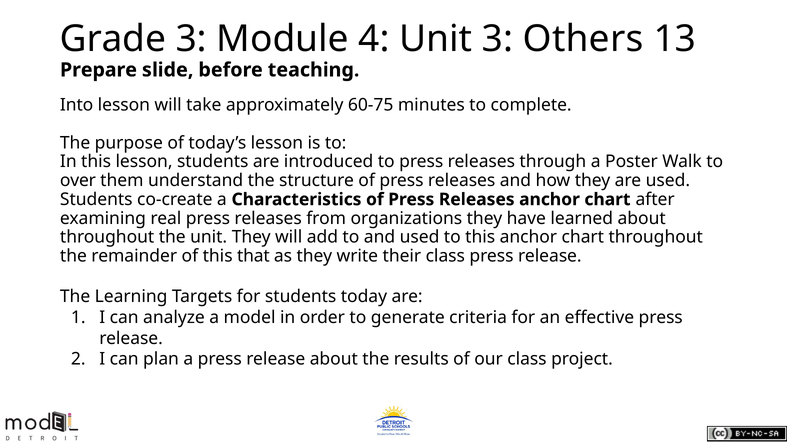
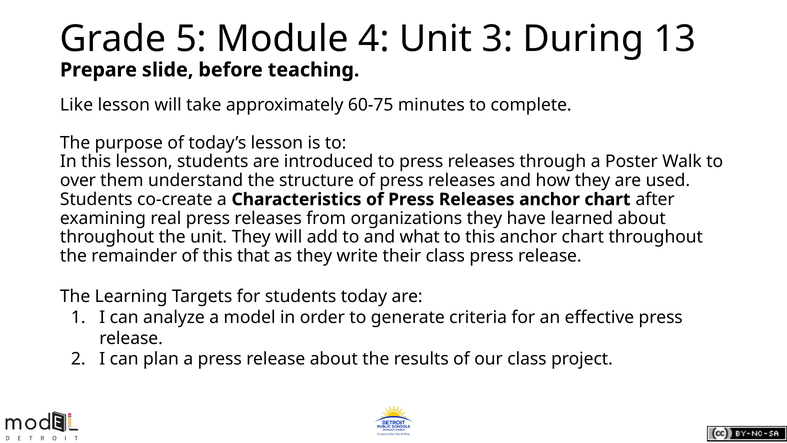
Grade 3: 3 -> 5 (191, 39)
Others: Others -> During (583, 39)
Into: Into -> Like (77, 105)
and used: used -> what (420, 237)
